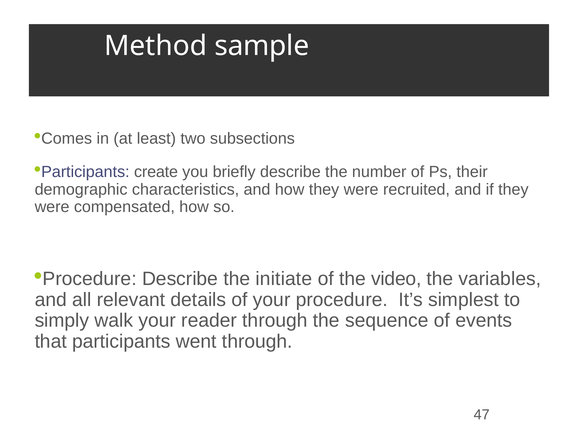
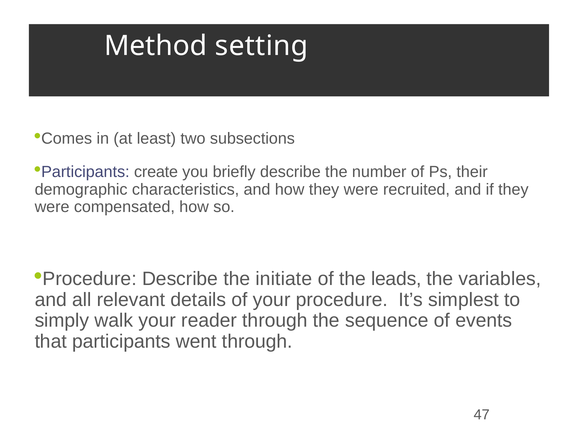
sample: sample -> setting (262, 46)
video: video -> leads (396, 279)
